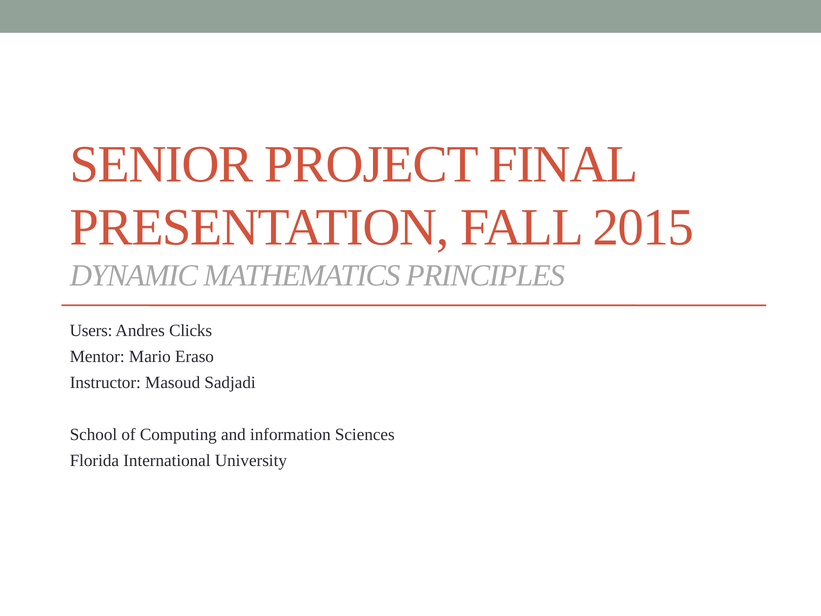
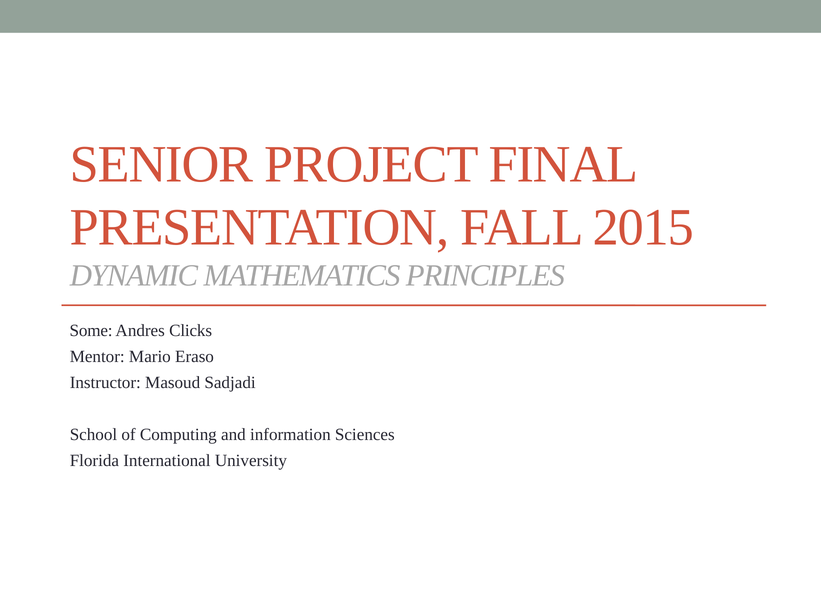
Users: Users -> Some (91, 330)
